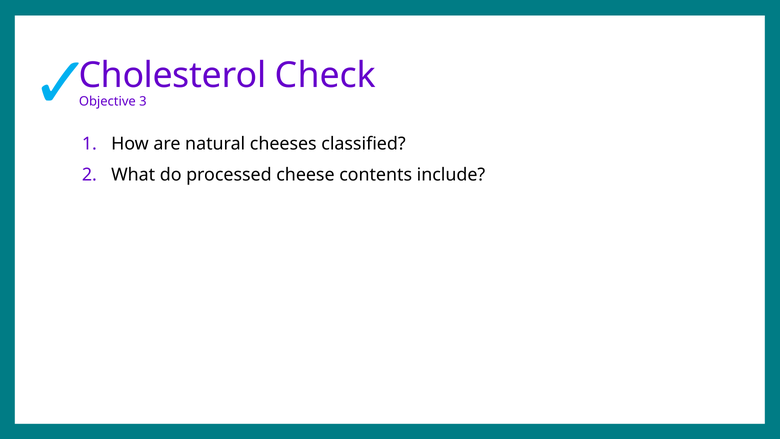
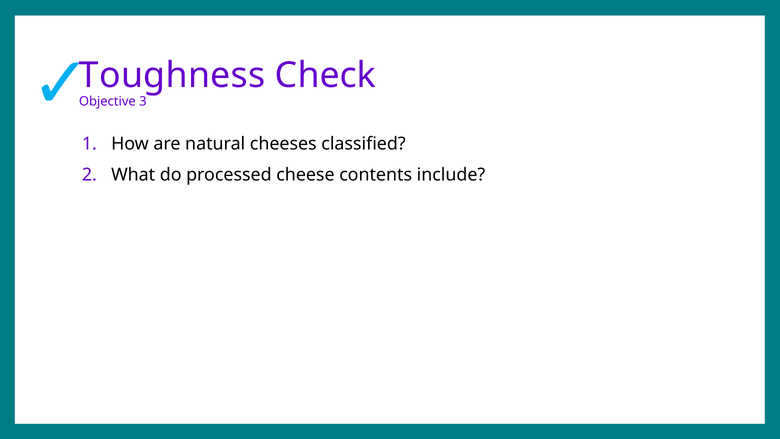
Cholesterol: Cholesterol -> Toughness (172, 75)
